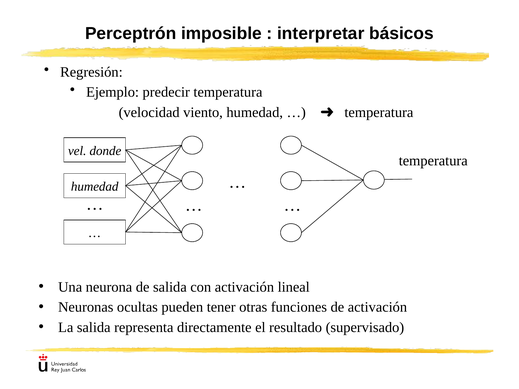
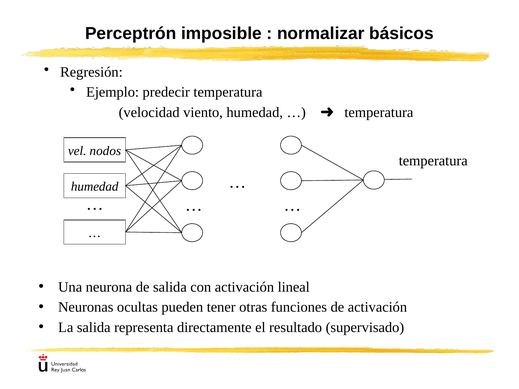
interpretar: interpretar -> normalizar (321, 34)
donde: donde -> nodos (105, 151)
